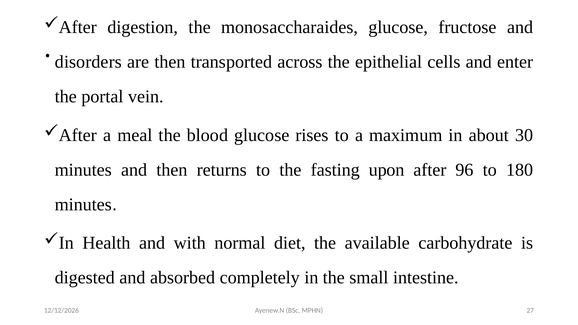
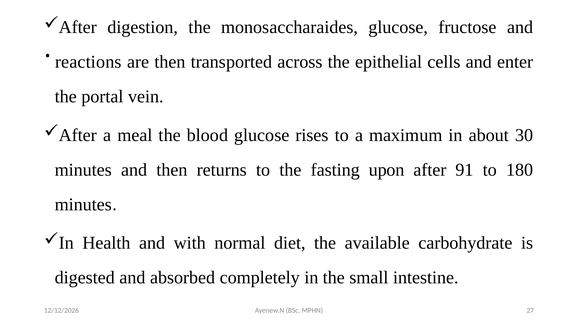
disorders: disorders -> reactions (88, 62)
96: 96 -> 91 (465, 170)
